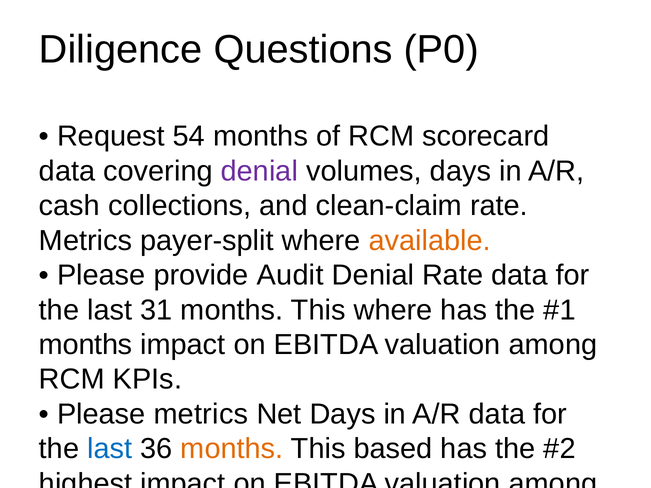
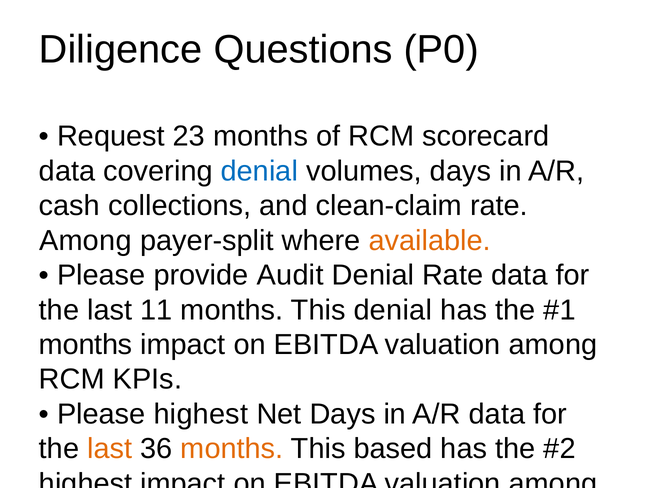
54: 54 -> 23 (189, 137)
denial colour: purple -> blue (259, 171)
Metrics: Metrics -> Among (85, 241)
31: 31 -> 11 (156, 310)
This where: where -> denial (393, 310)
Please metrics: metrics -> highest (201, 414)
last colour: blue -> orange (110, 449)
